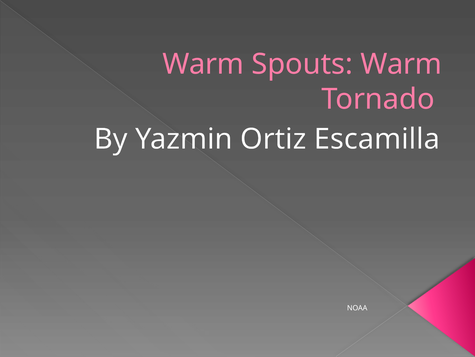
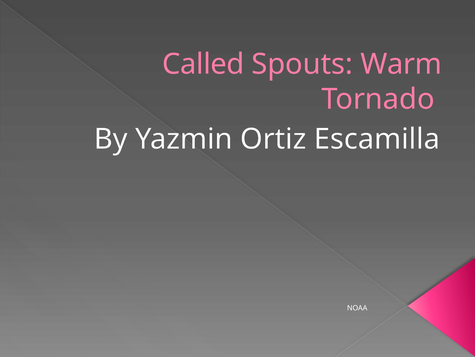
Warm: Warm -> Called (203, 64)
